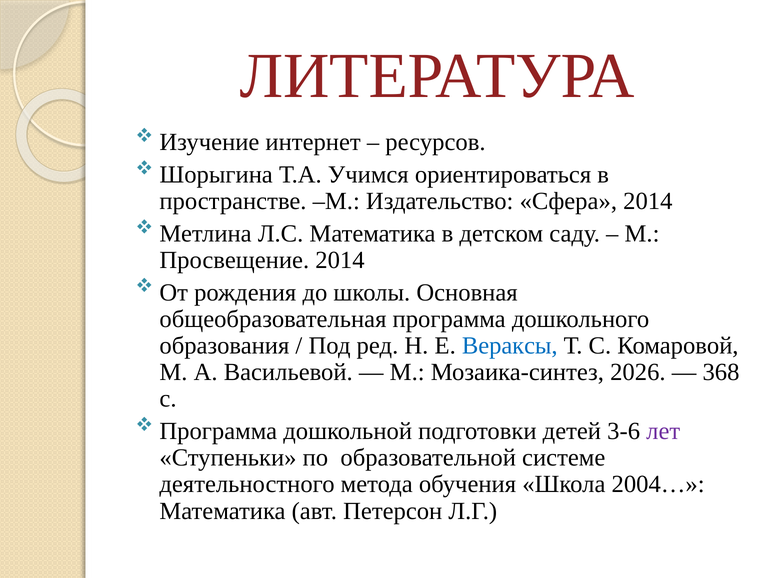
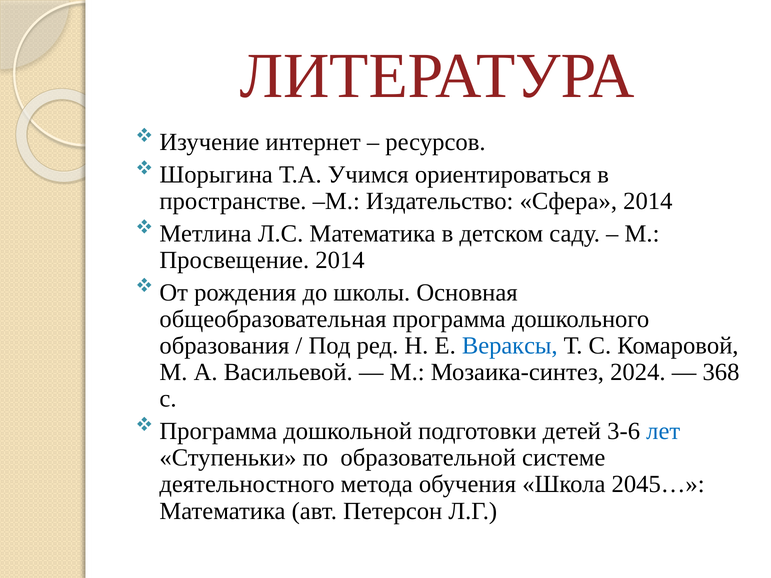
2026: 2026 -> 2024 (638, 372)
лет colour: purple -> blue (663, 431)
2004…: 2004… -> 2045… (658, 485)
